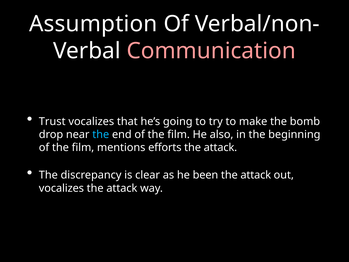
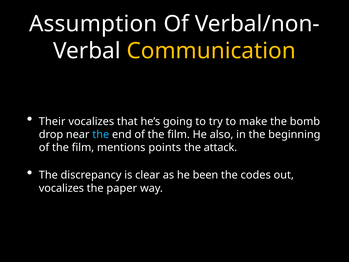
Communication colour: pink -> yellow (211, 51)
Trust: Trust -> Their (52, 121)
efforts: efforts -> points (165, 147)
attack: attack -> codes (256, 175)
attack: attack -> paper (122, 188)
